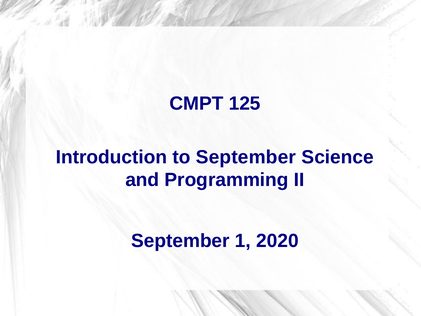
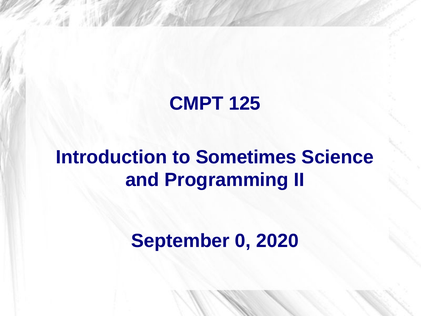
to September: September -> Sometimes (246, 157)
1: 1 -> 0 (243, 241)
